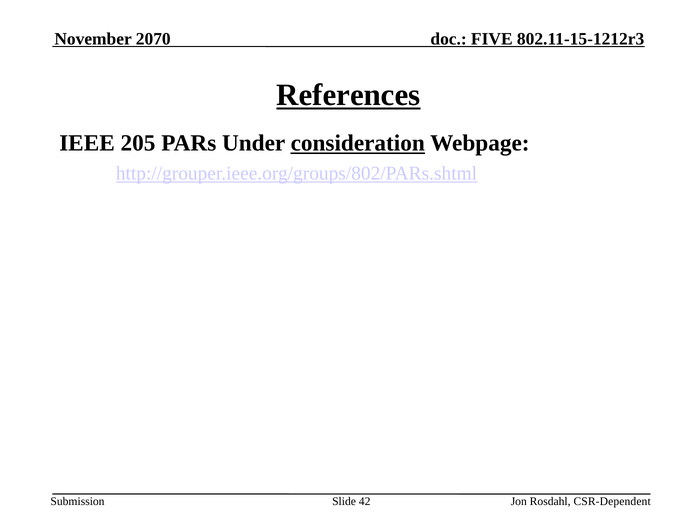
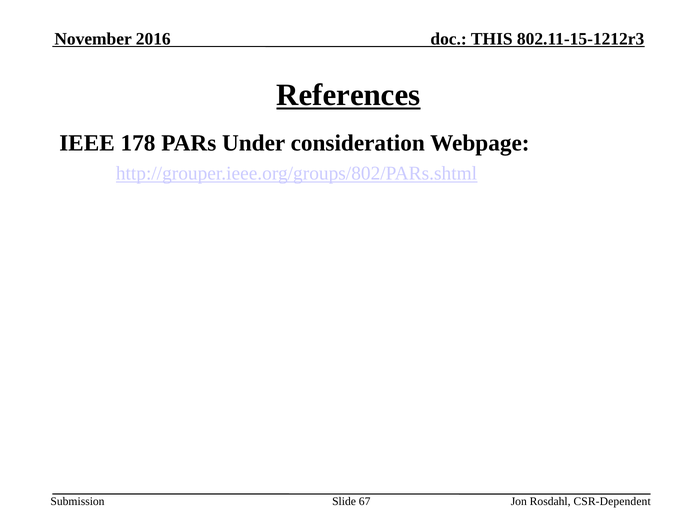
2070: 2070 -> 2016 (153, 39)
FIVE: FIVE -> THIS (492, 39)
205: 205 -> 178 (138, 143)
consideration underline: present -> none (358, 143)
42: 42 -> 67 (365, 501)
